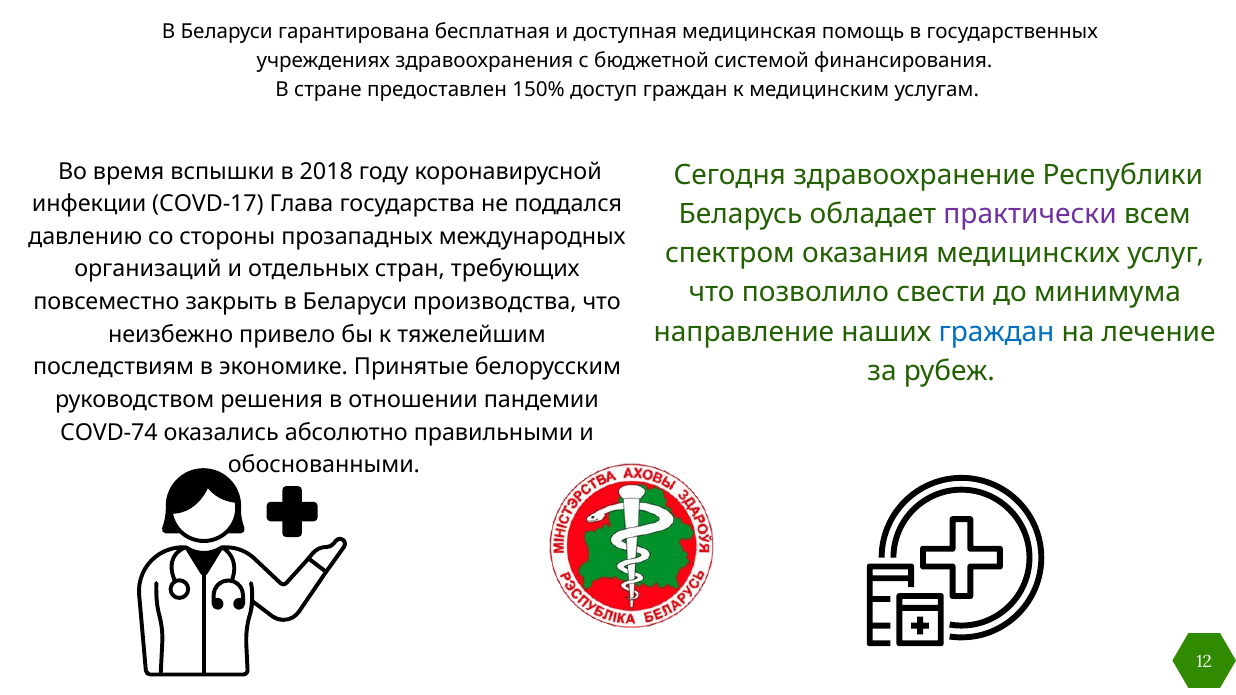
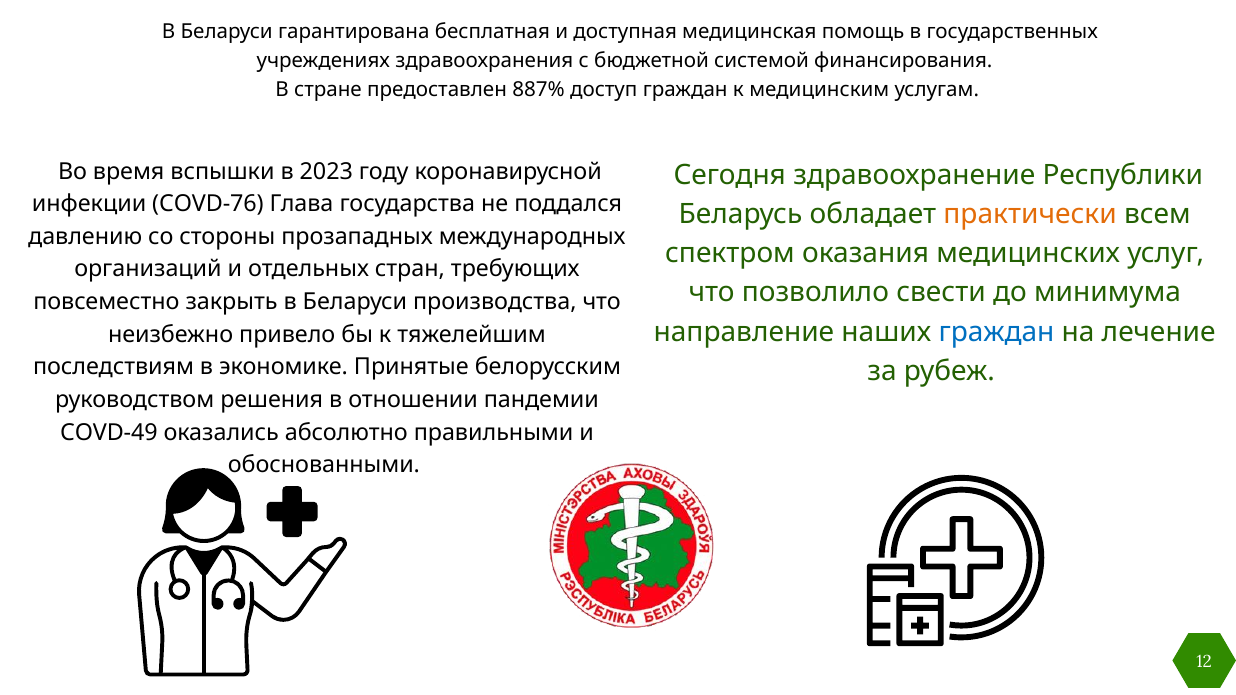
150%: 150% -> 887% (538, 89)
2018: 2018 -> 2023 (326, 171)
COVD-17: COVD-17 -> COVD-76 (208, 204)
практически colour: purple -> orange (1030, 214)
COVD-74: COVD-74 -> COVD-49 (109, 433)
